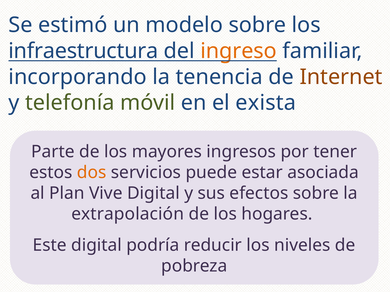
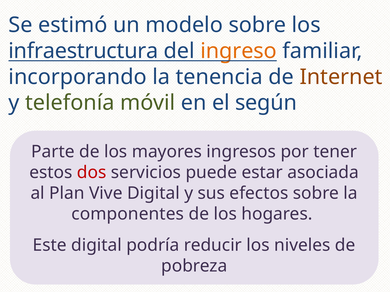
exista: exista -> según (266, 103)
dos colour: orange -> red (92, 173)
extrapolación: extrapolación -> componentes (128, 214)
